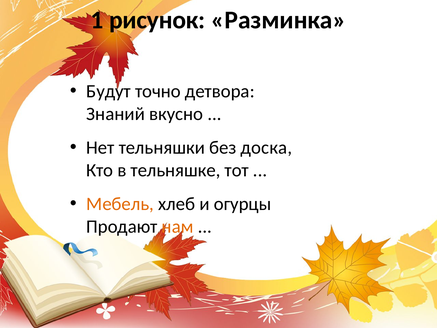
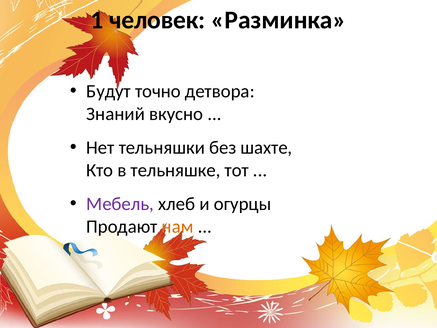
рисунок: рисунок -> человек (157, 20)
доска: доска -> шахте (266, 148)
Мебель colour: orange -> purple (120, 204)
